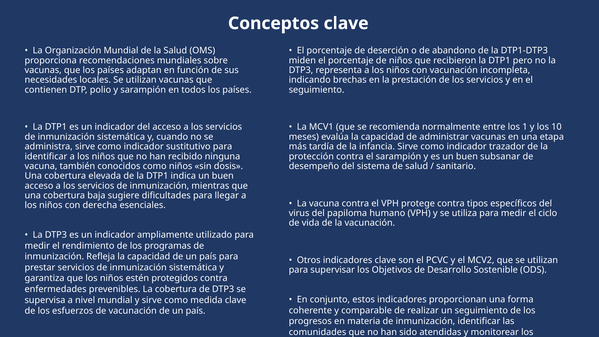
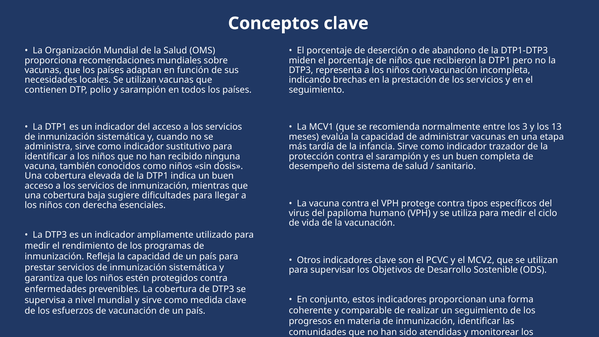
1: 1 -> 3 (525, 127)
10: 10 -> 13 (556, 127)
subsanar: subsanar -> completa (500, 156)
